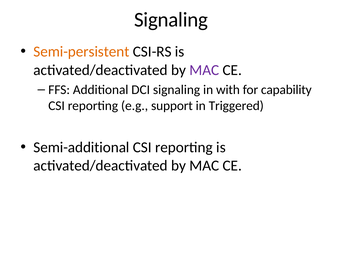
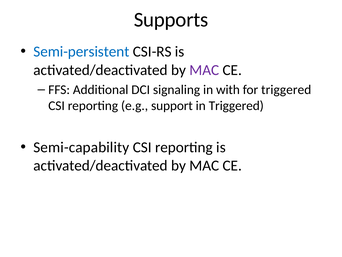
Signaling: Signaling -> Supports (171, 20)
Semi-persistent colour: orange -> blue (81, 52)
for capability: capability -> triggered (286, 89)
Semi-additional: Semi-additional -> Semi-capability (81, 147)
